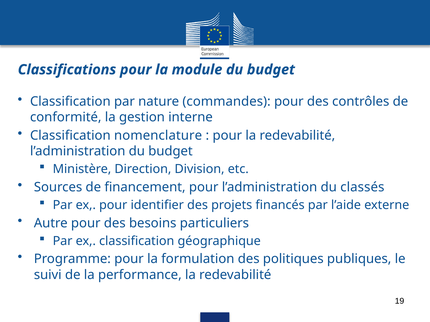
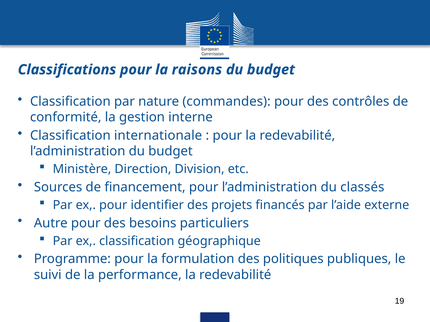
module: module -> raisons (197, 70)
nomenclature: nomenclature -> internationale (158, 136)
